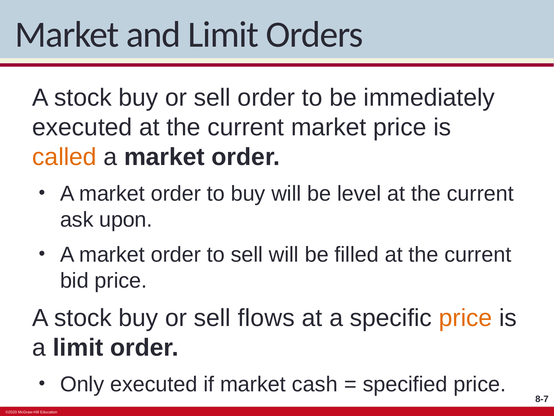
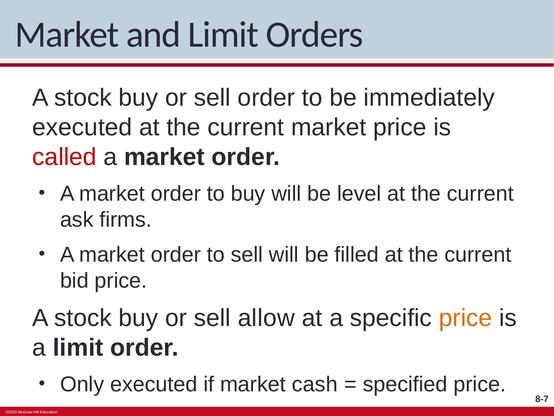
called colour: orange -> red (64, 157)
upon: upon -> firms (126, 219)
flows: flows -> allow (266, 318)
